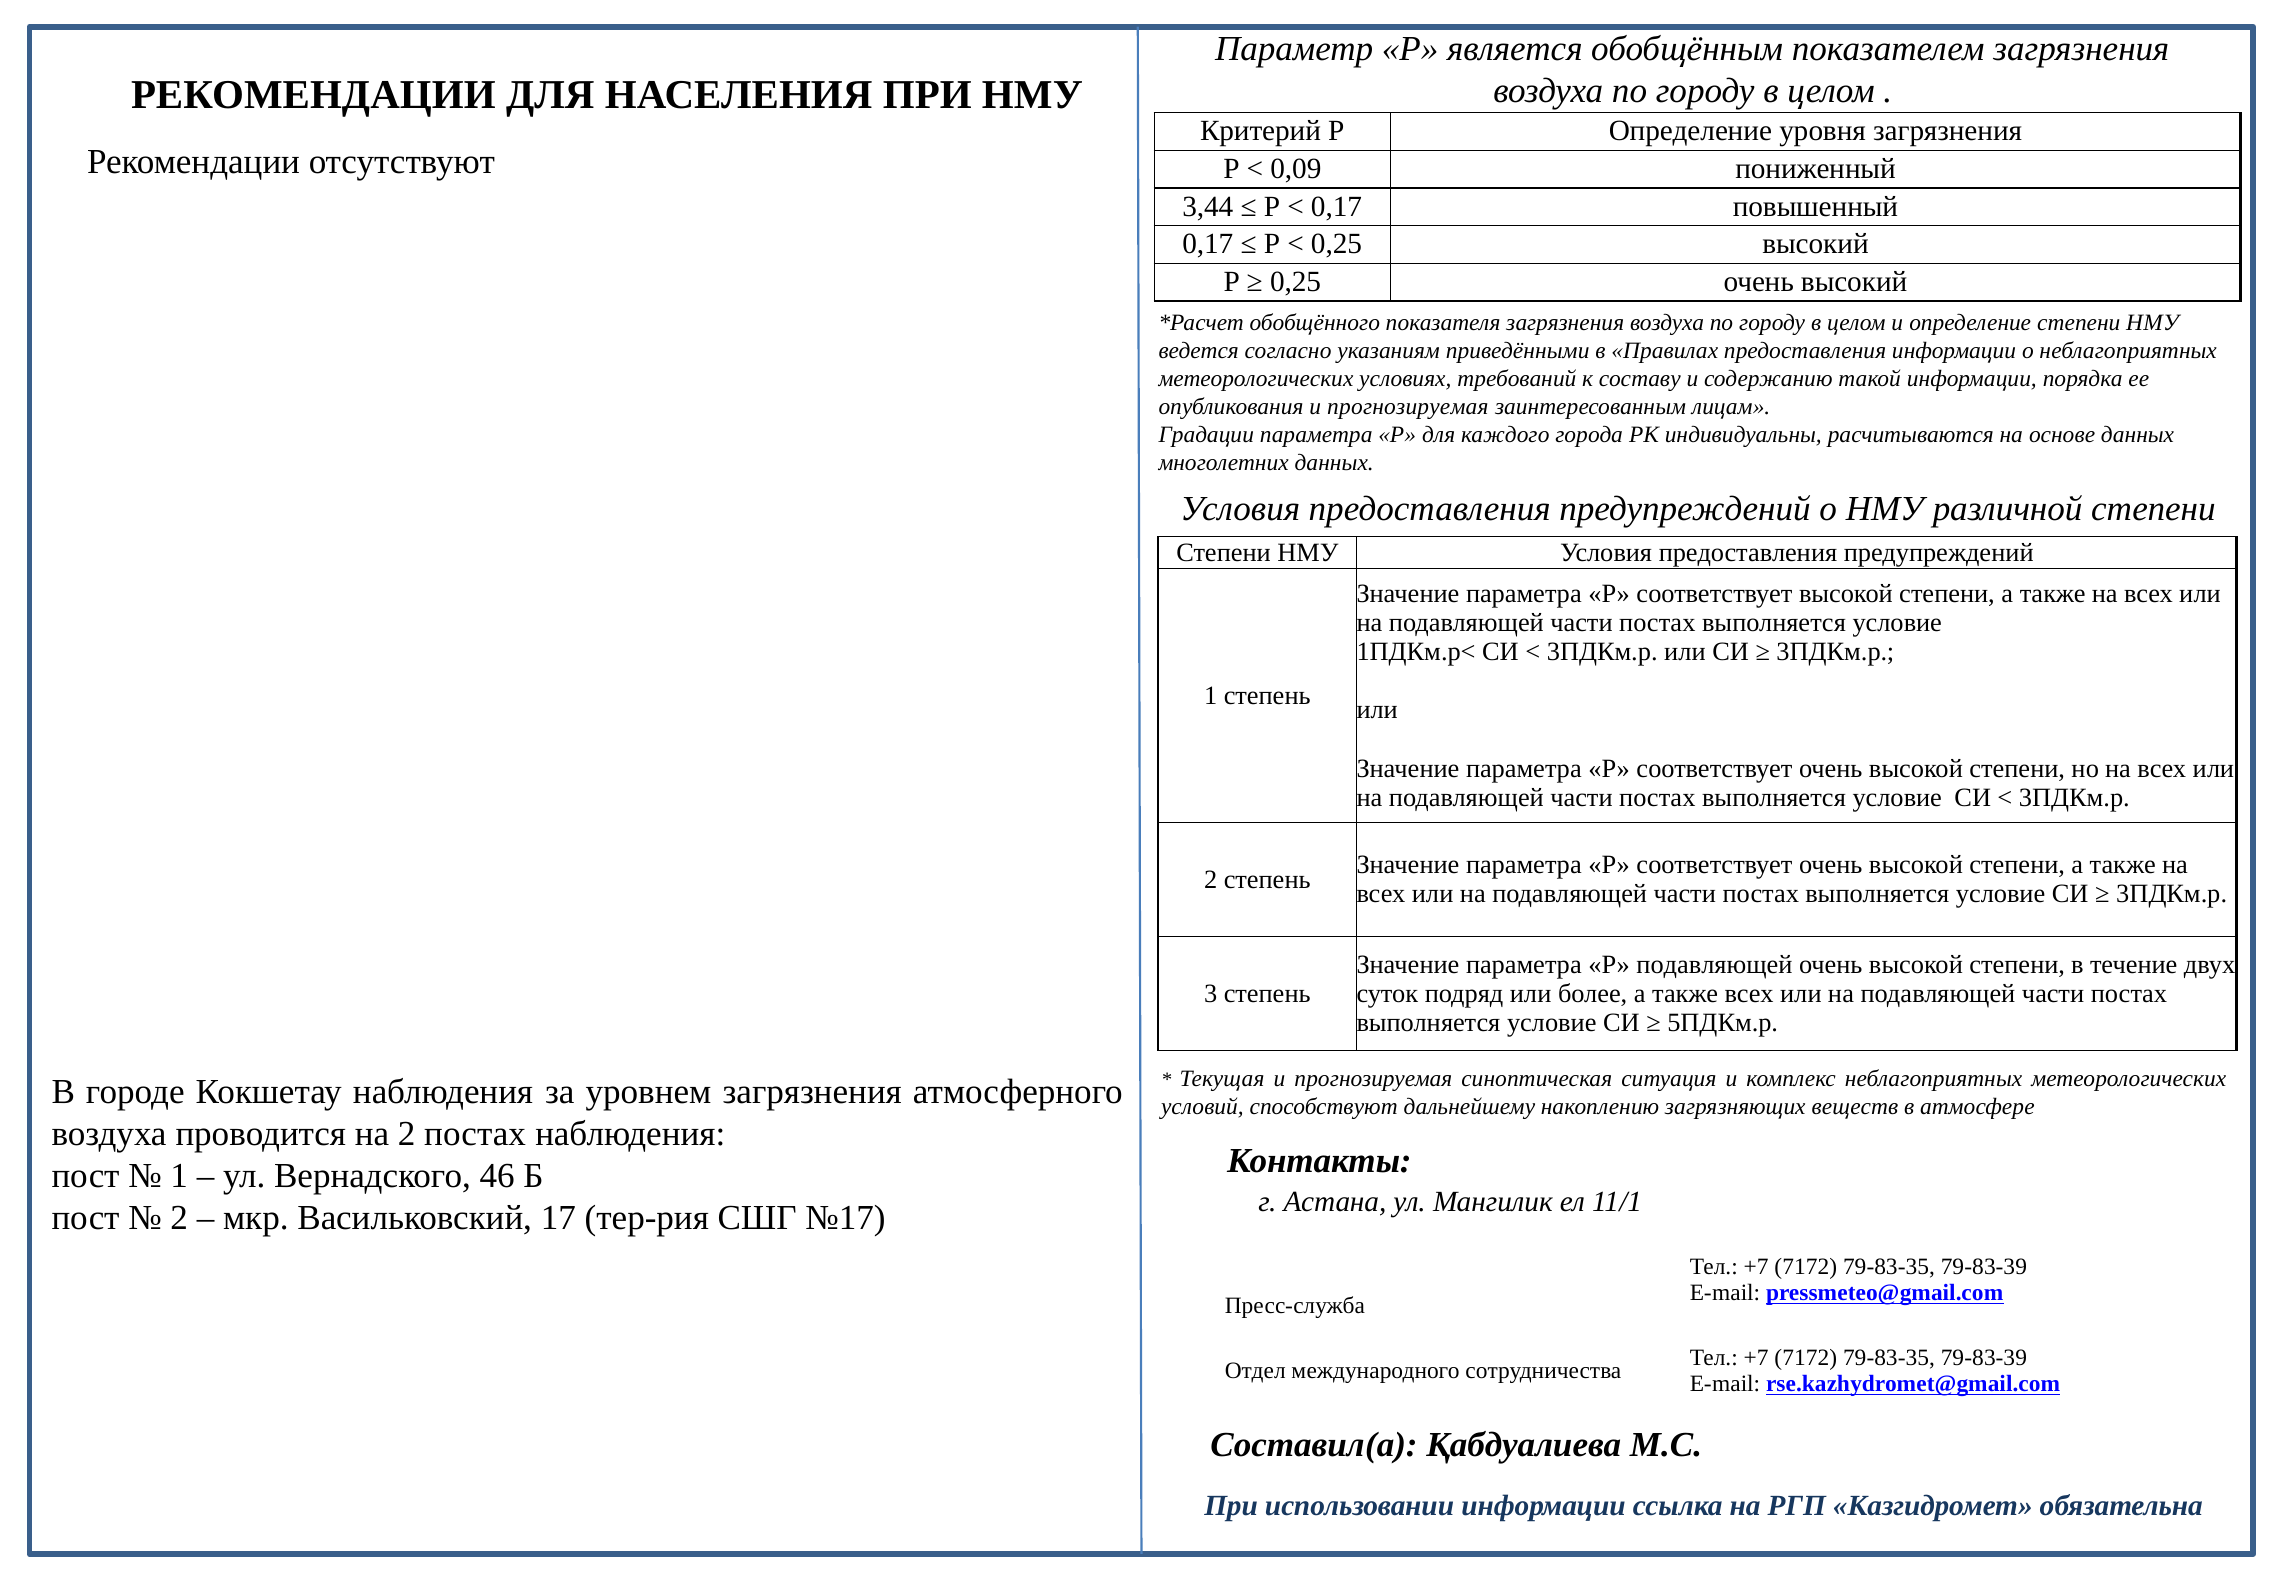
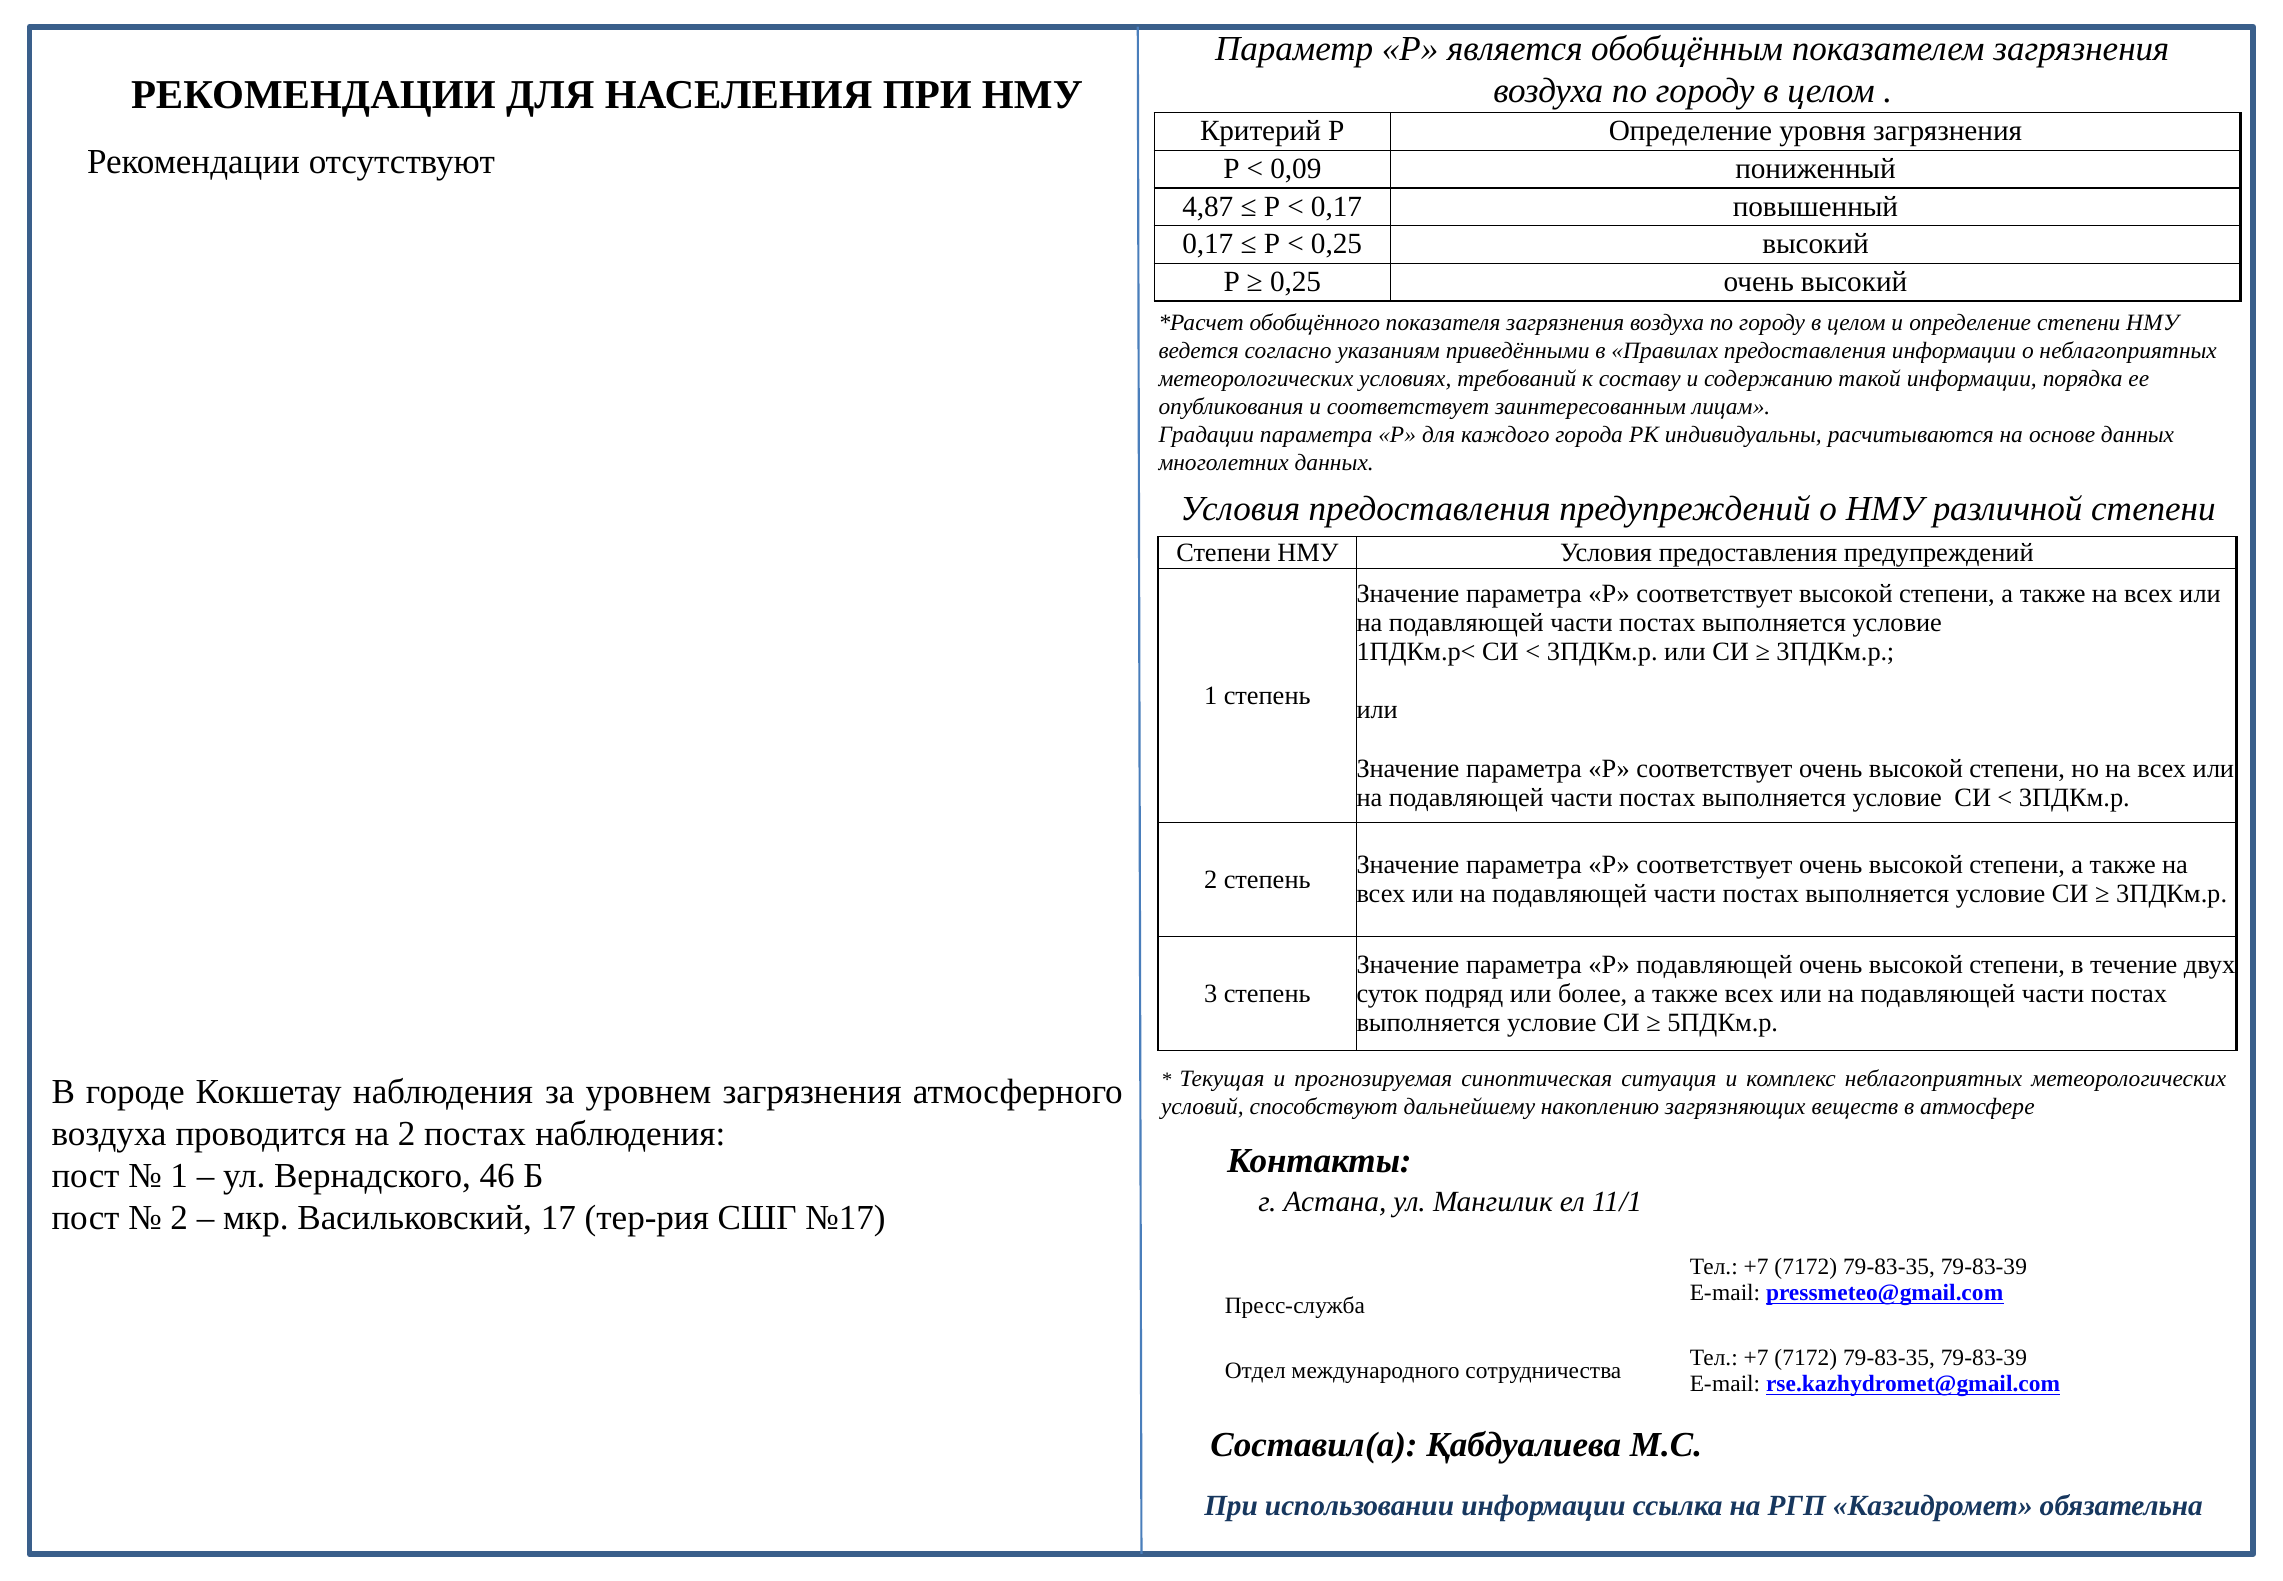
3,44: 3,44 -> 4,87 (1208, 207)
опубликования и прогнозируемая: прогнозируемая -> соответствует (1408, 407)
